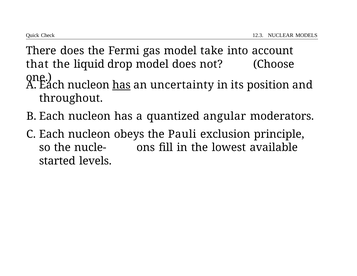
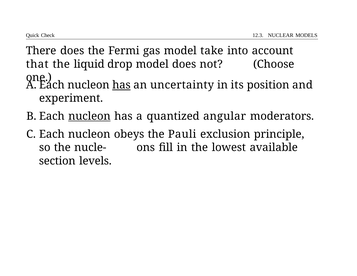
throughout: throughout -> experiment (71, 98)
nucleon underline: none -> present (89, 116)
started: started -> section (57, 161)
